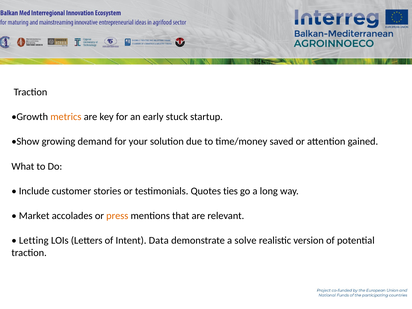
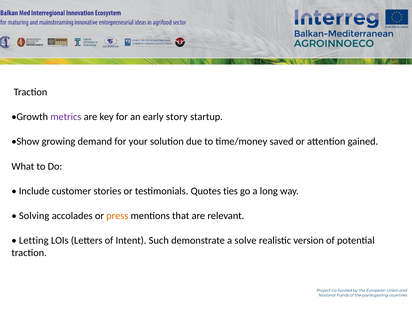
metrics colour: orange -> purple (66, 117)
stuck: stuck -> story (177, 117)
Market: Market -> Solving (34, 216)
Data: Data -> Such (159, 240)
